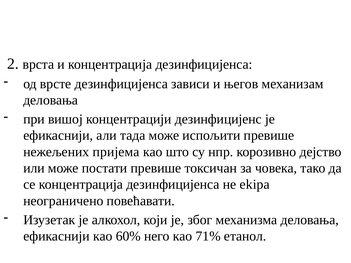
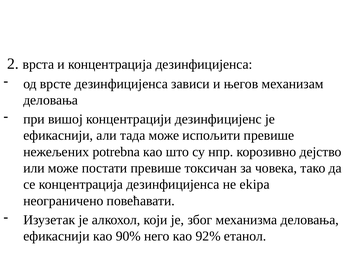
пријема: пријема -> potrebna (116, 152)
60%: 60% -> 90% (128, 236)
71%: 71% -> 92% (208, 236)
